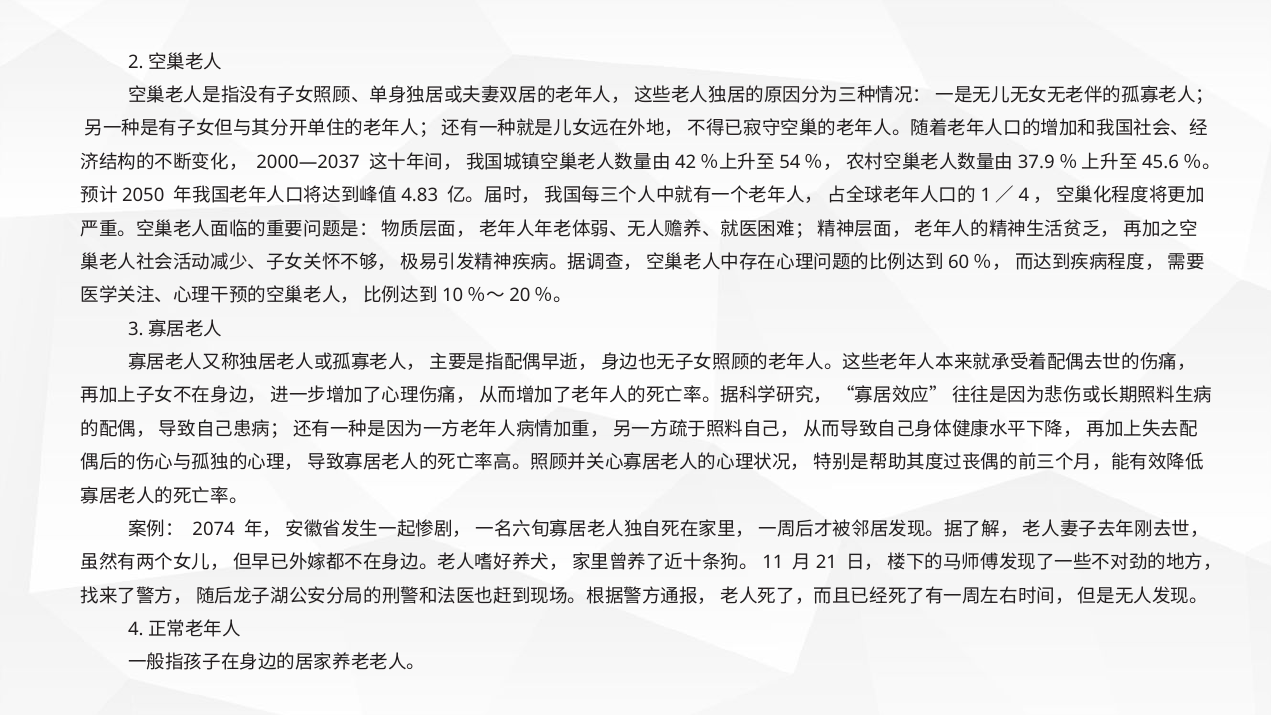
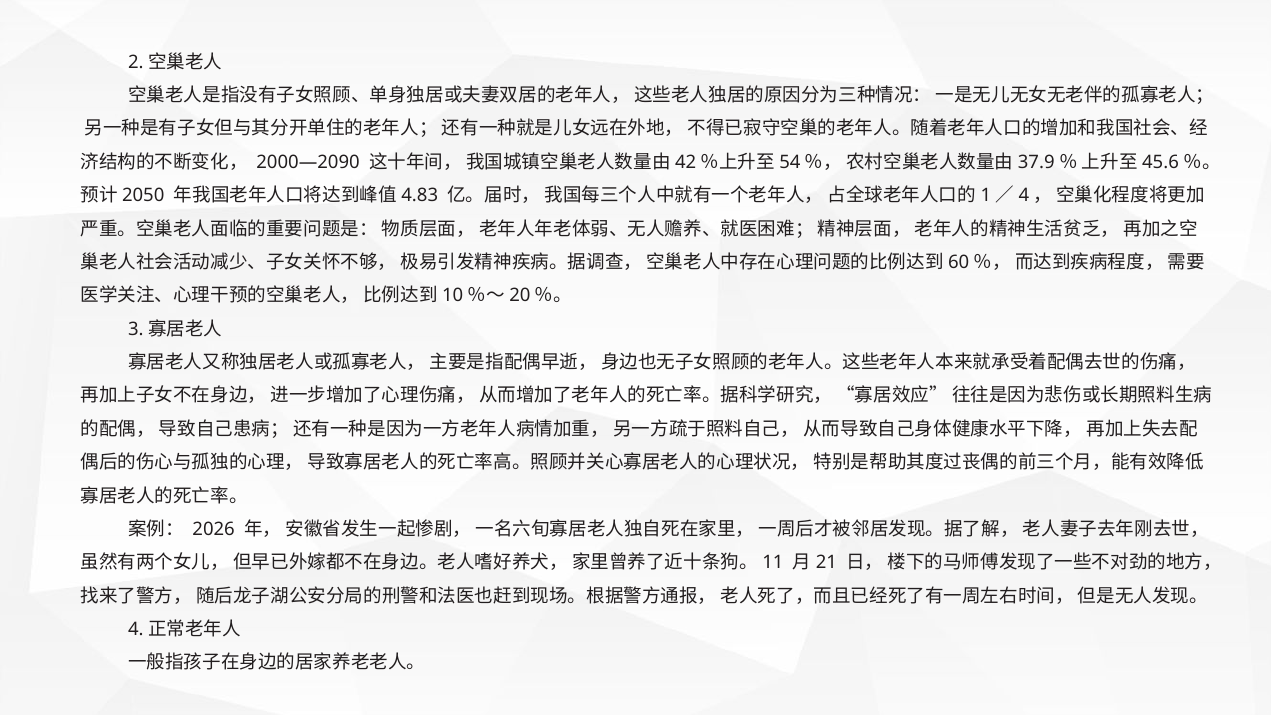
2000—2037: 2000—2037 -> 2000—2090 (308, 162)
2074: 2074 -> 2026 (214, 529)
